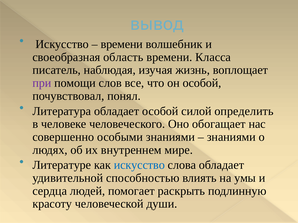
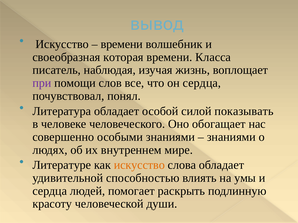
область: область -> которая (123, 57)
он особой: особой -> сердца (202, 83)
определить: определить -> показывать (244, 111)
искусство colour: blue -> orange (139, 165)
